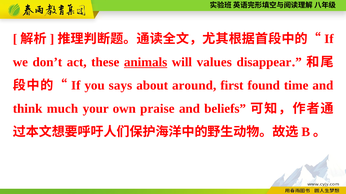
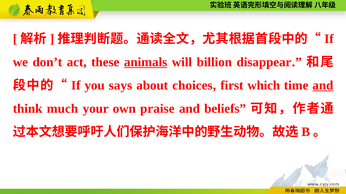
values: values -> billion (214, 62)
around: around -> choices (194, 86)
found: found -> which (264, 86)
and underline: none -> present (323, 86)
